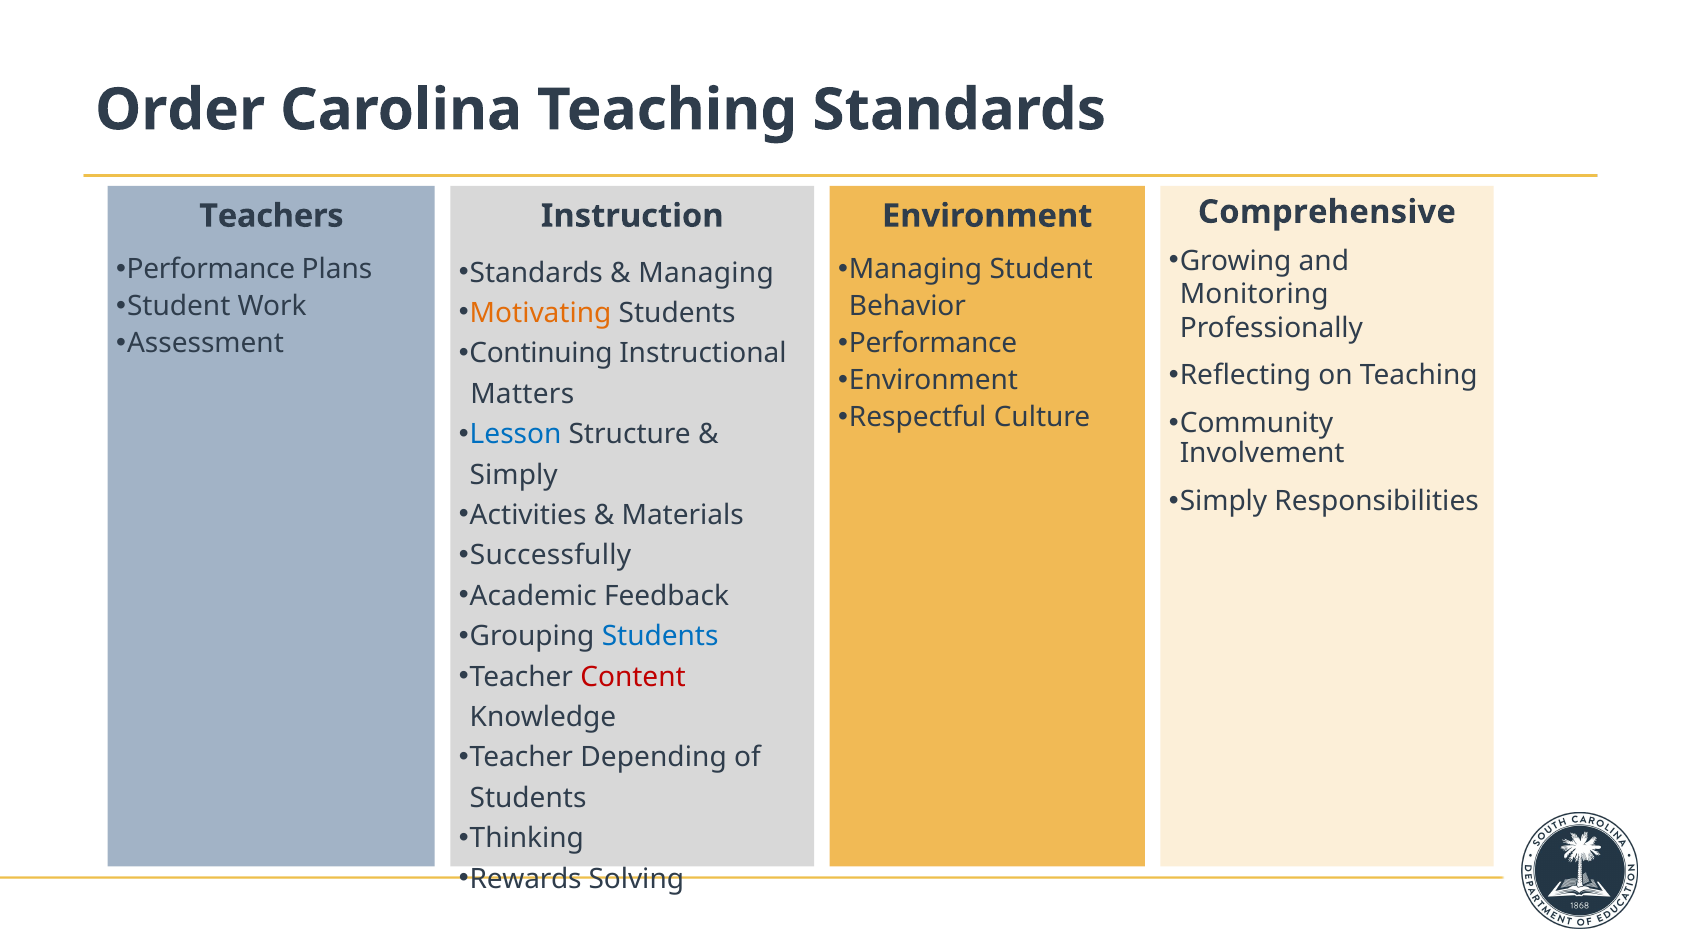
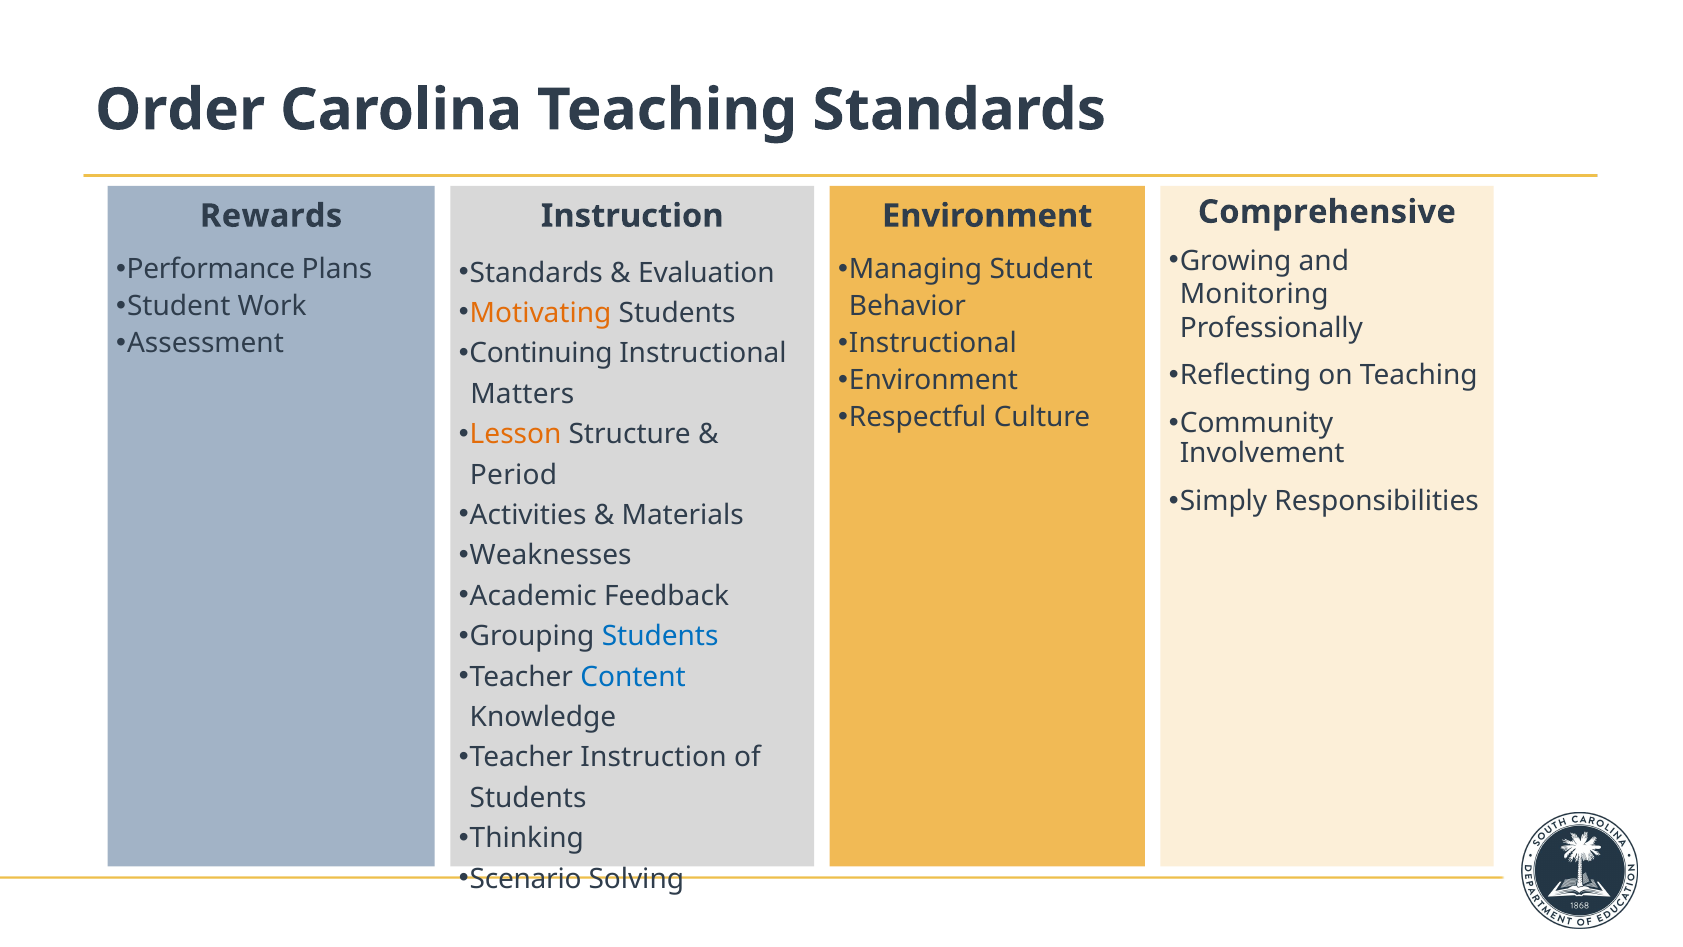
Teachers: Teachers -> Rewards (271, 216)
Managing: Managing -> Evaluation (706, 273)
Performance: Performance -> Instructional (933, 343)
Lesson colour: blue -> orange (516, 434)
Simply: Simply -> Period (514, 475)
Successfully: Successfully -> Weaknesses (551, 555)
Content colour: red -> blue (633, 677)
Teacher Depending: Depending -> Instruction (654, 757)
Rewards: Rewards -> Scenario (526, 878)
